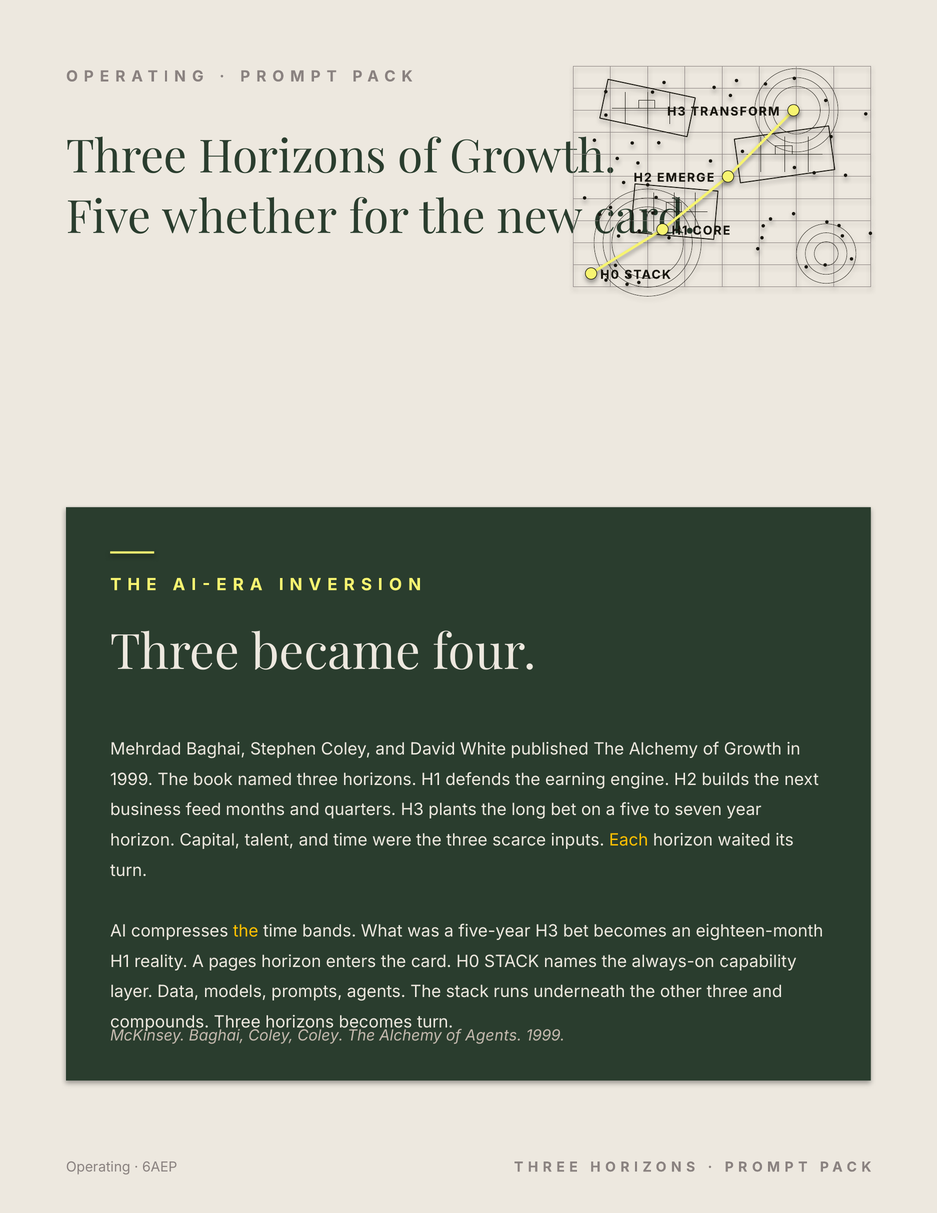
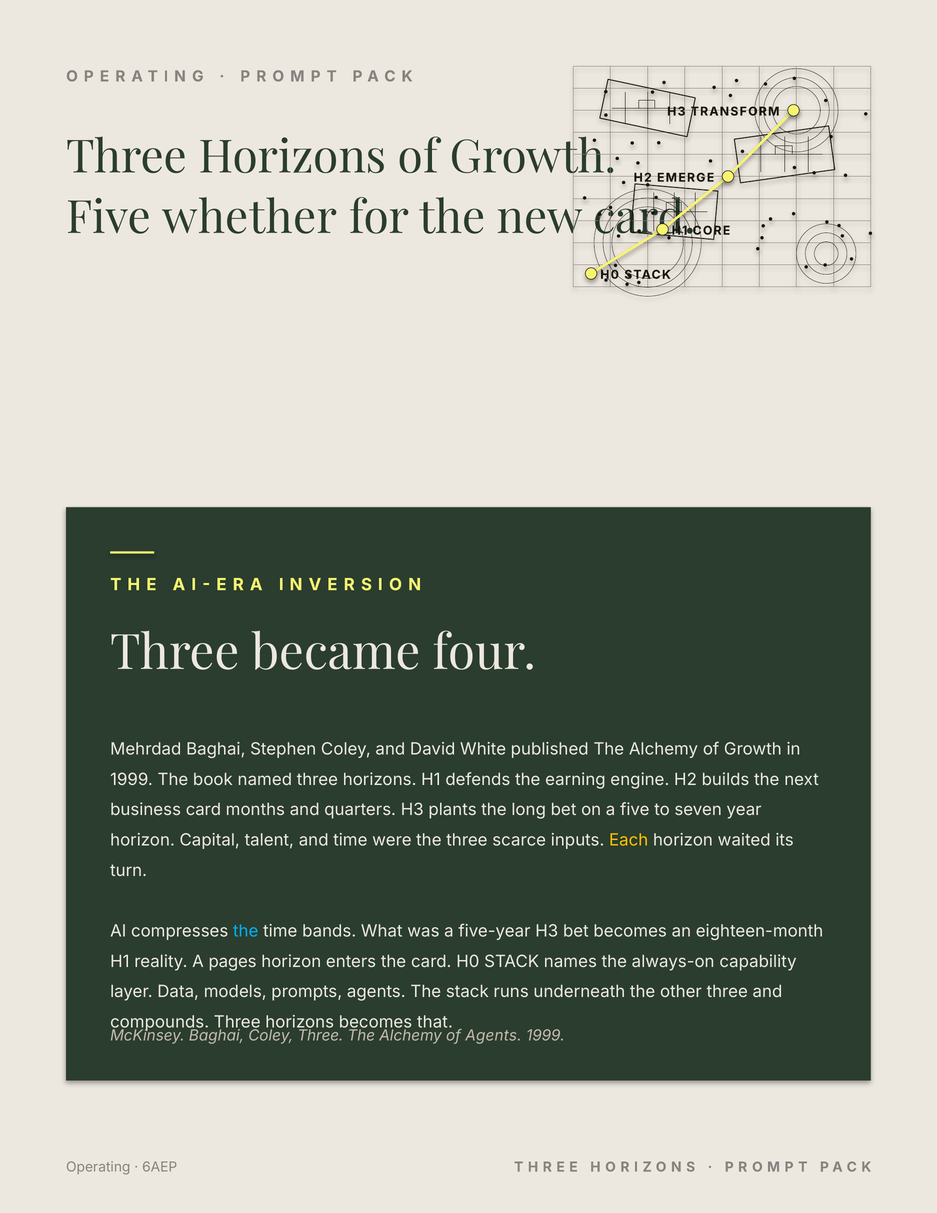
business feed: feed -> card (203, 810)
the colour: yellow -> light blue (246, 931)
becomes turn: turn -> that (435, 1022)
Coley Coley: Coley -> Three (320, 1035)
